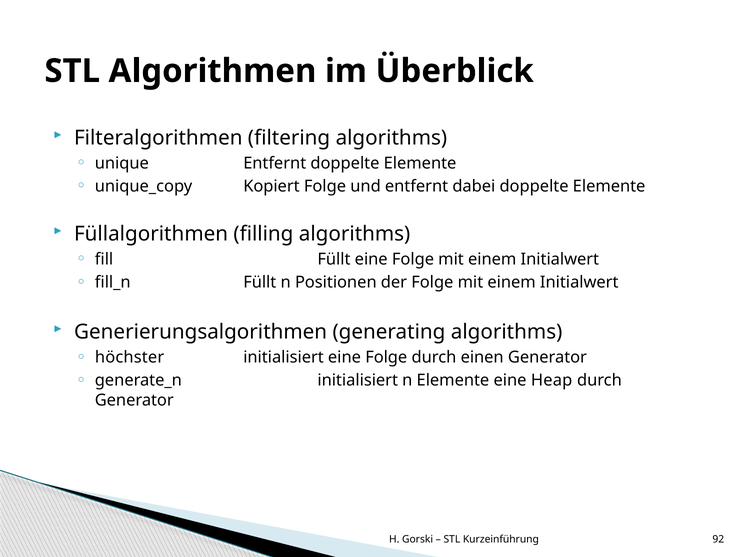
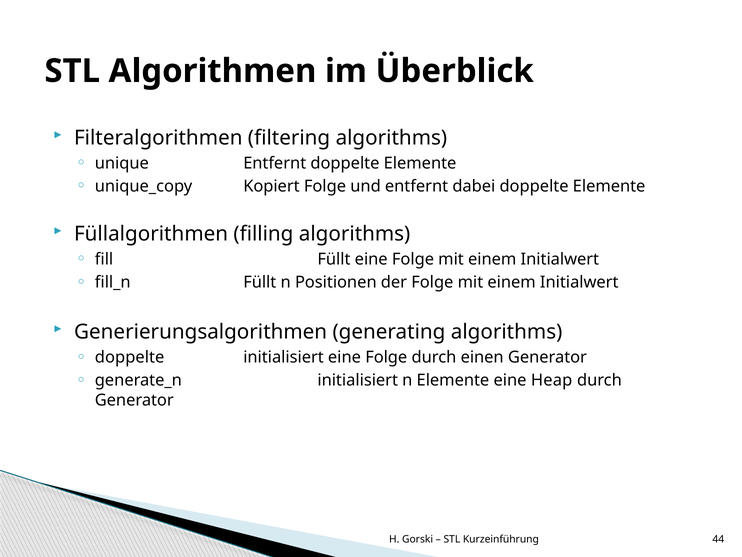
höchster: höchster -> doppelte (130, 357)
92: 92 -> 44 (718, 539)
